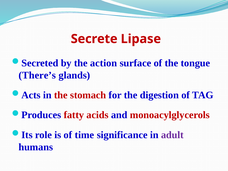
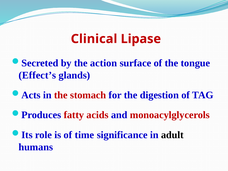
Secrete: Secrete -> Clinical (94, 39)
There’s: There’s -> Effect’s (37, 75)
adult colour: purple -> black (172, 135)
